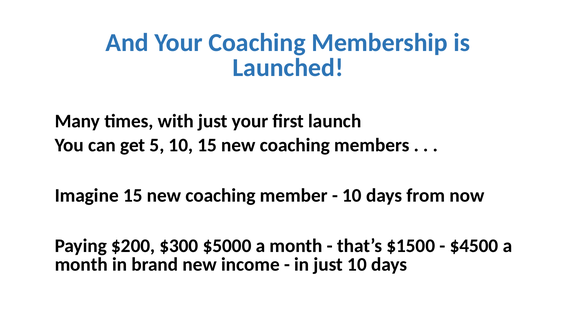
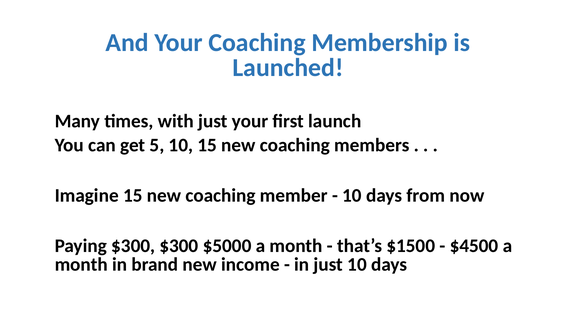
Paying $200: $200 -> $300 (133, 246)
